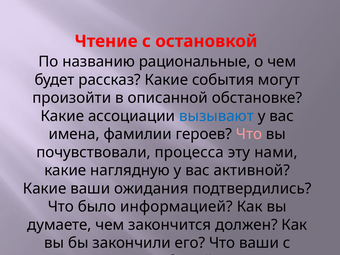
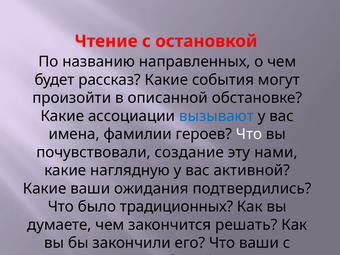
рациональные: рациональные -> направленных (195, 62)
Что colour: pink -> white (249, 134)
процесса: процесса -> создание (189, 152)
информацией: информацией -> традиционных (177, 207)
должен: должен -> решать (246, 225)
